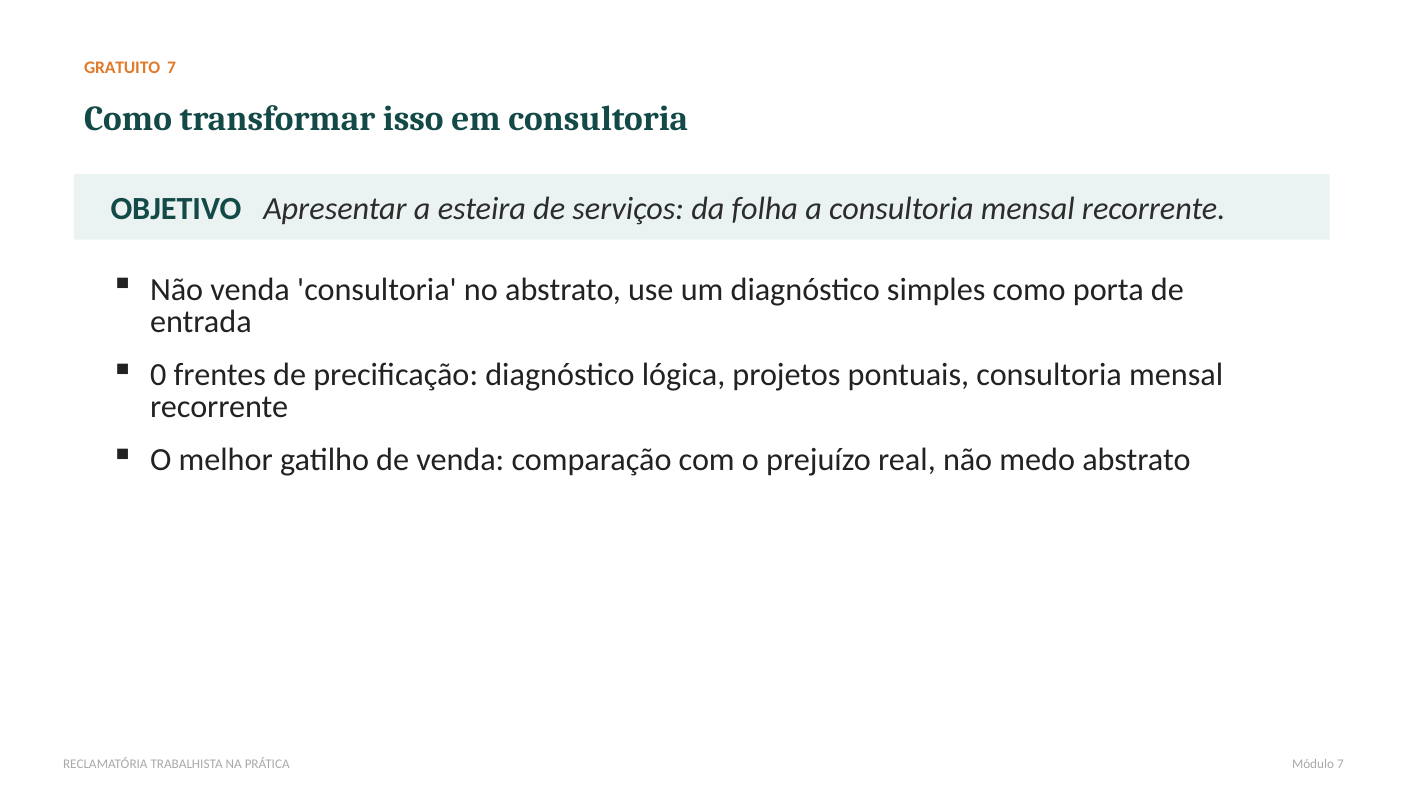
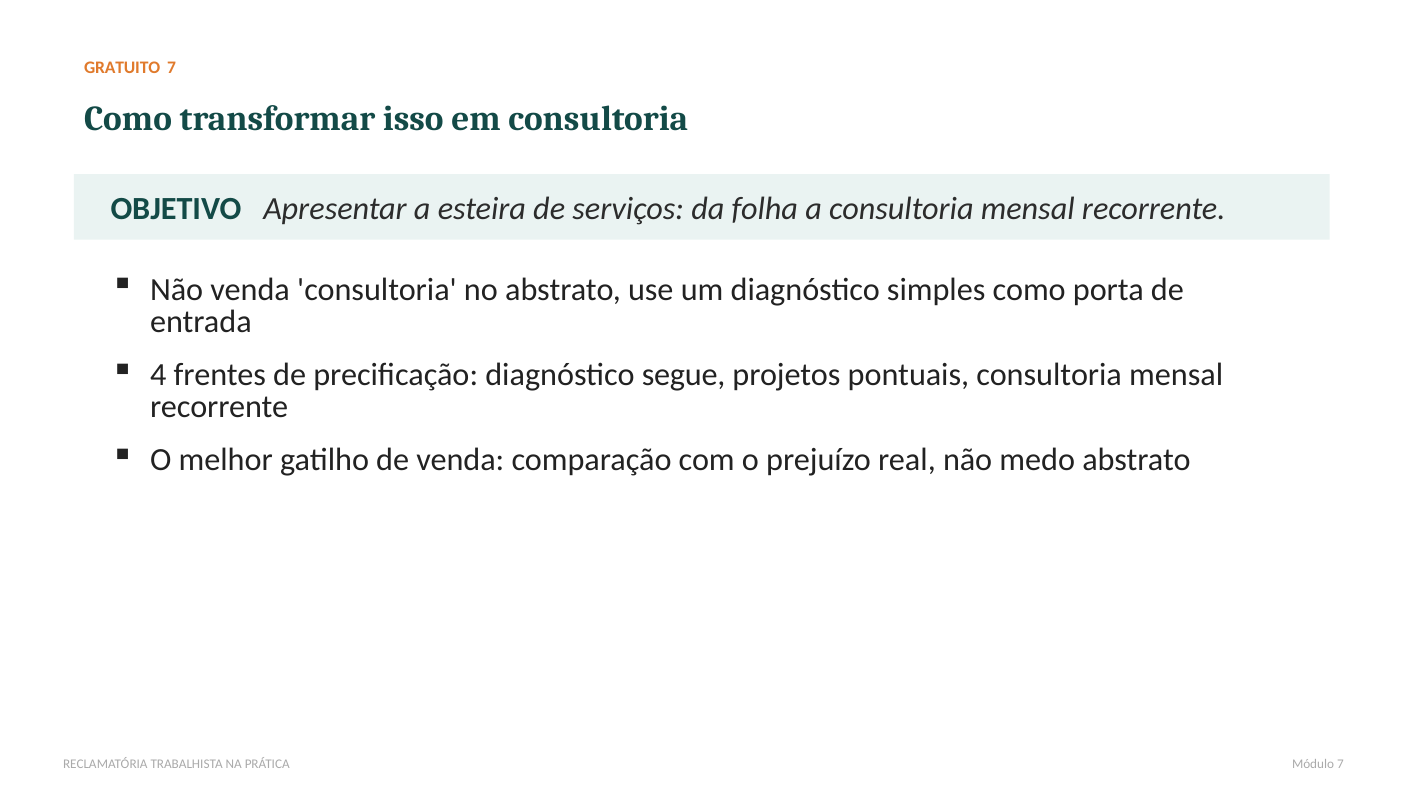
0: 0 -> 4 (158, 374)
lógica: lógica -> segue (684, 374)
